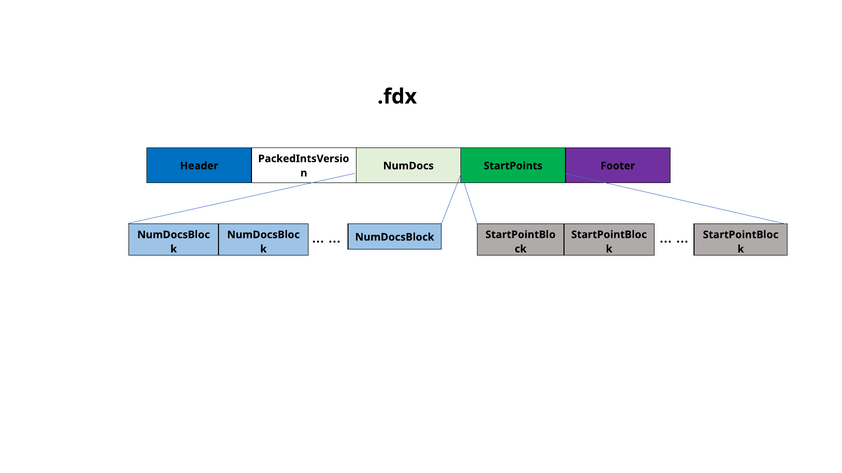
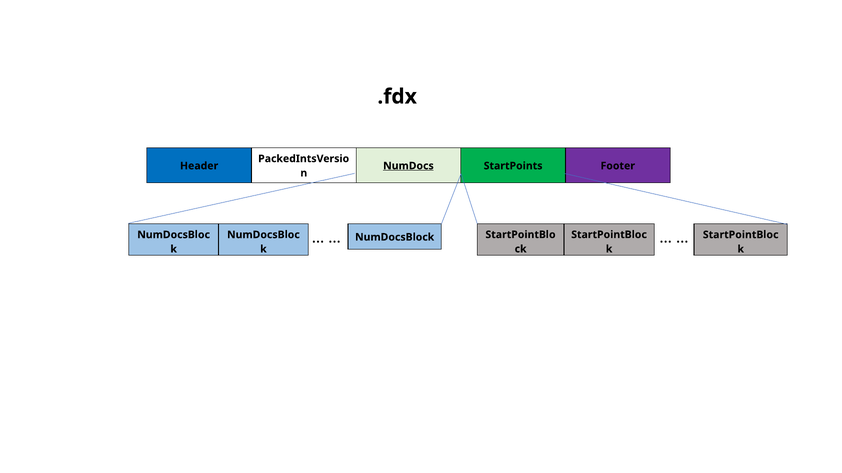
NumDocs underline: none -> present (408, 166)
